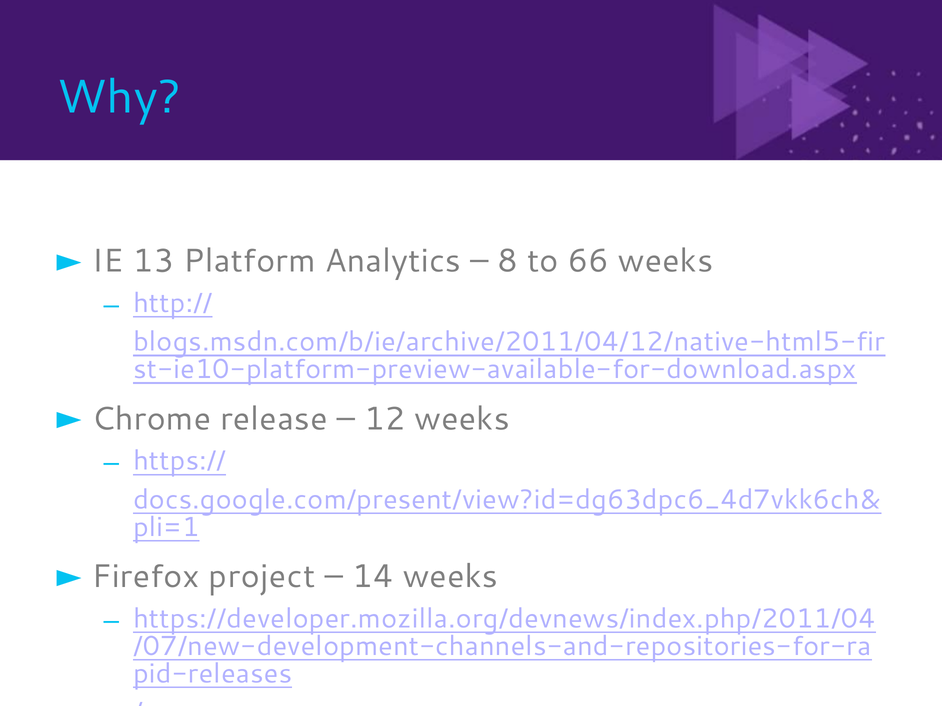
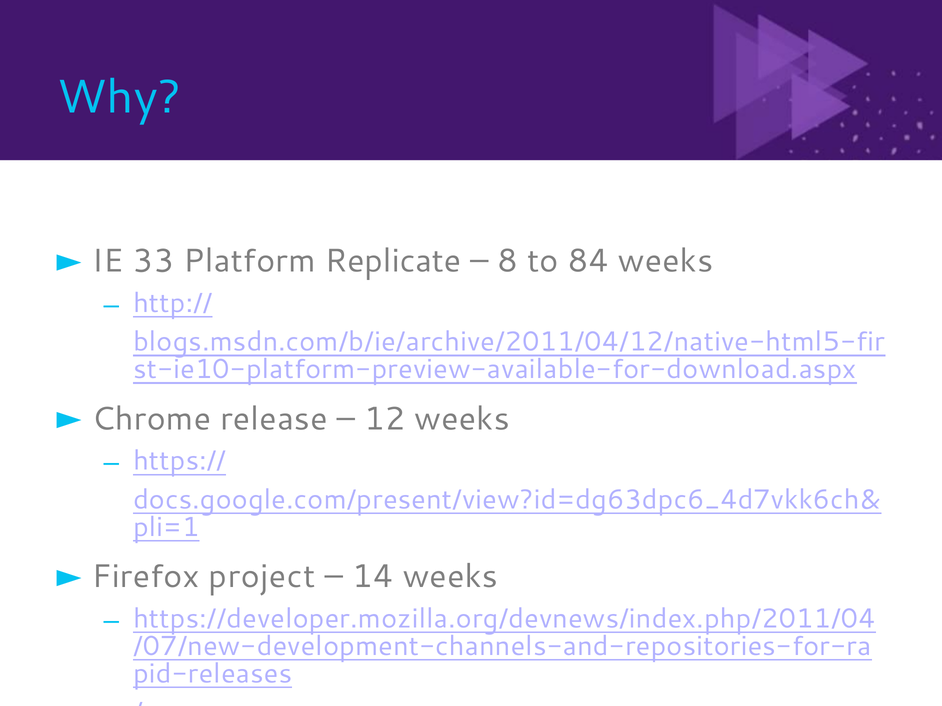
13: 13 -> 33 (154, 261)
Analytics: Analytics -> Replicate (393, 261)
66: 66 -> 84 (588, 261)
